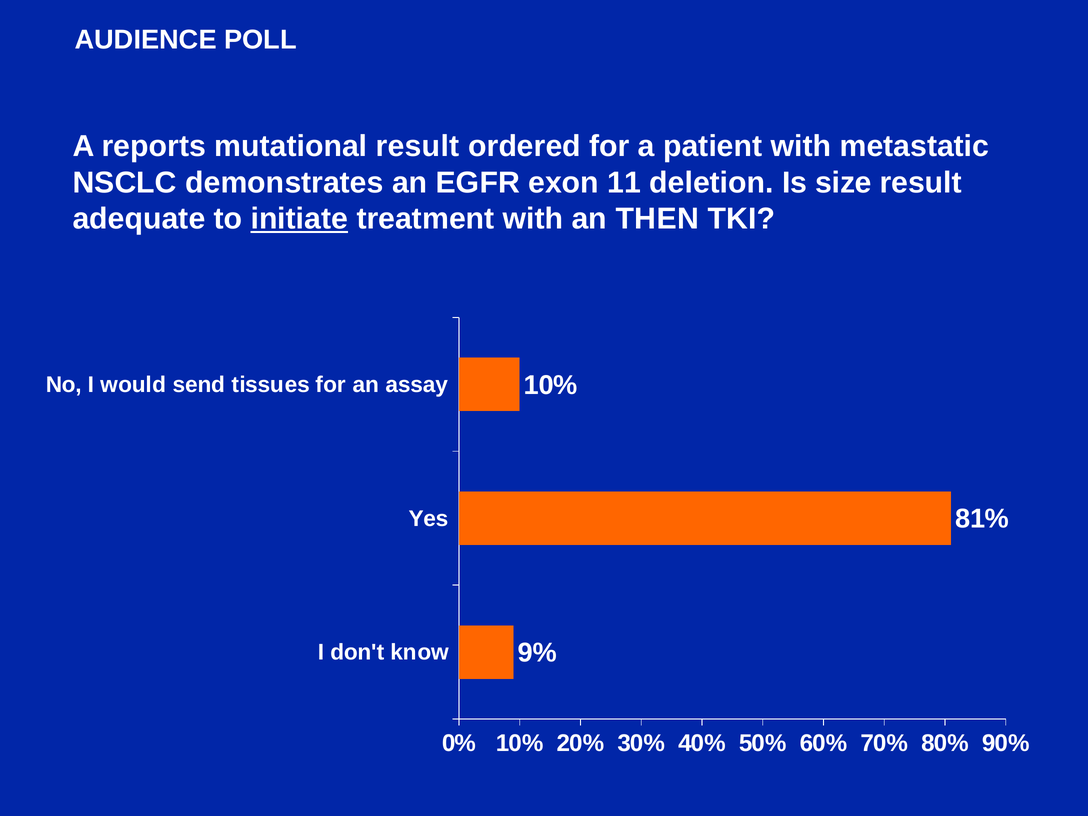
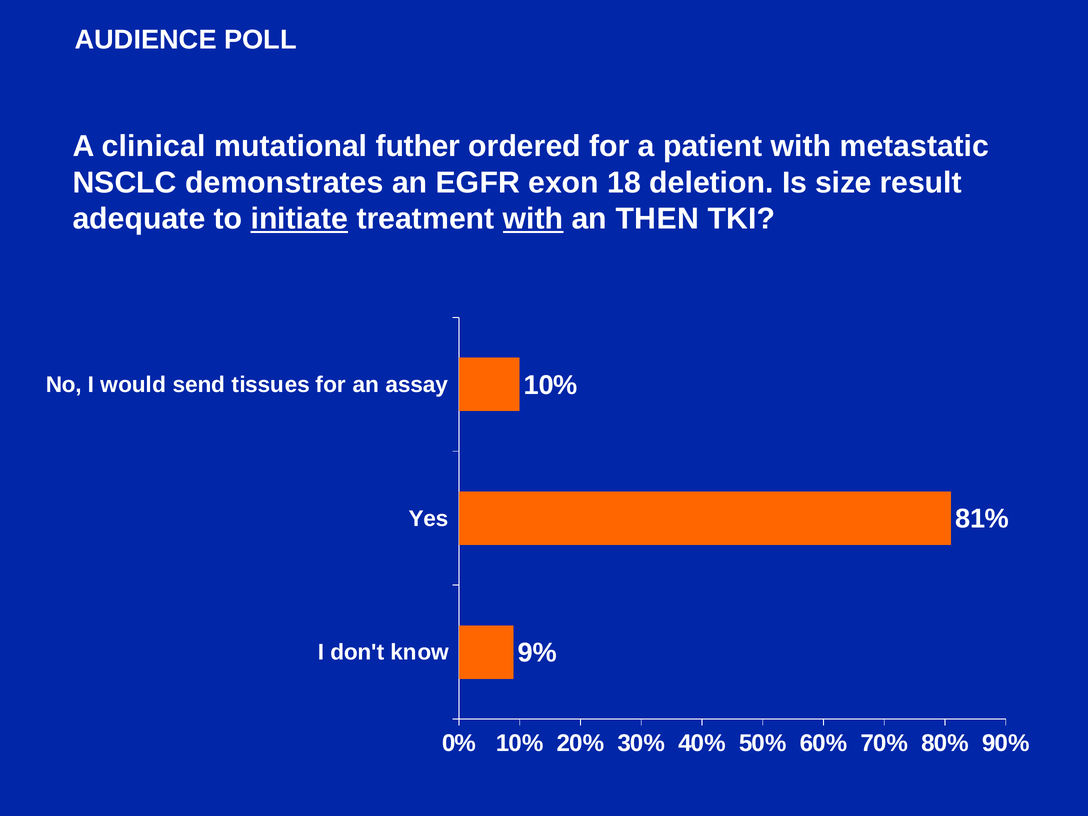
reports: reports -> clinical (154, 146)
mutational result: result -> futher (418, 146)
11: 11 -> 18 (624, 183)
with underline: none -> present (533, 219)
